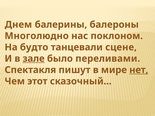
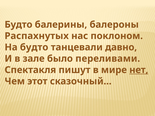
Днем: Днем -> Будто (18, 25)
Многолюдно: Многолюдно -> Распахнутых (37, 36)
сцене: сцене -> давно (121, 47)
зале underline: present -> none (34, 59)
